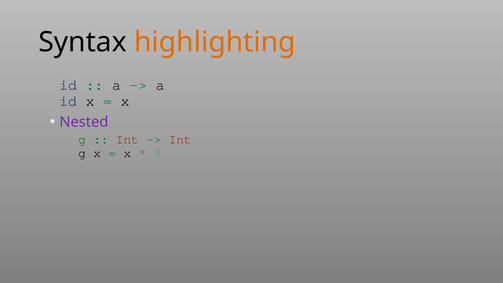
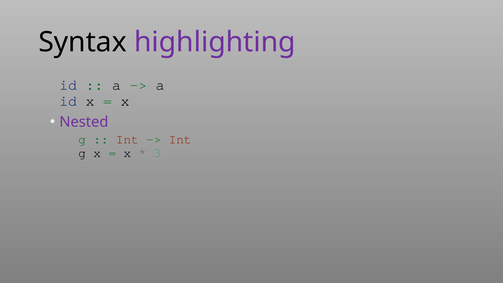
highlighting colour: orange -> purple (215, 42)
